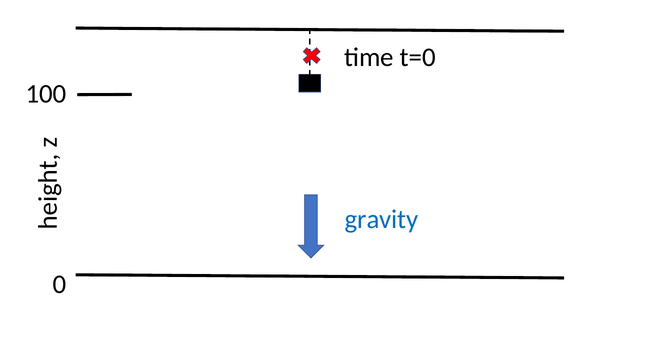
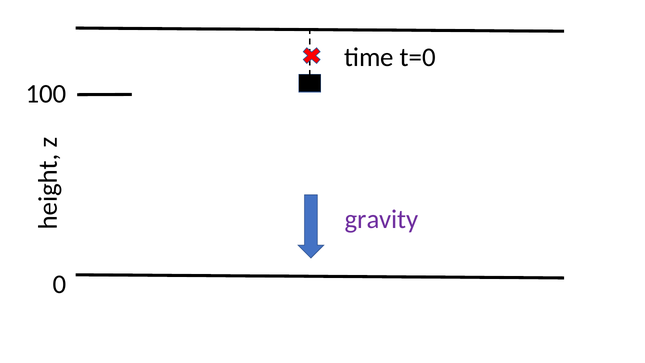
gravity colour: blue -> purple (382, 219)
